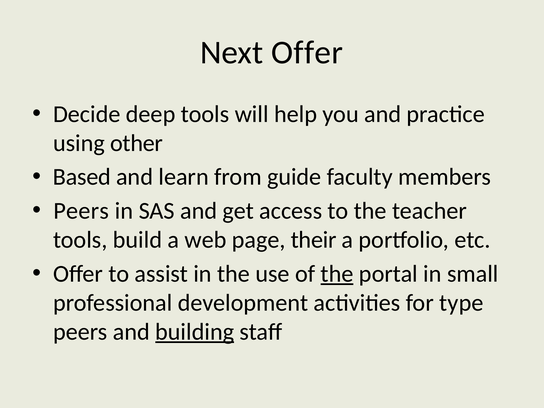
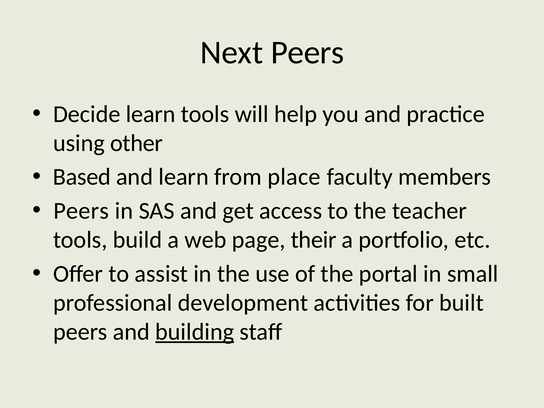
Next Offer: Offer -> Peers (307, 53)
Decide deep: deep -> learn (151, 114)
guide: guide -> place (294, 177)
the underline: present -> none (337, 274)
type: type -> built (462, 303)
